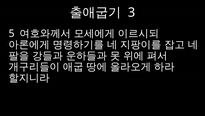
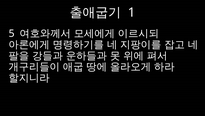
3: 3 -> 1 (132, 12)
